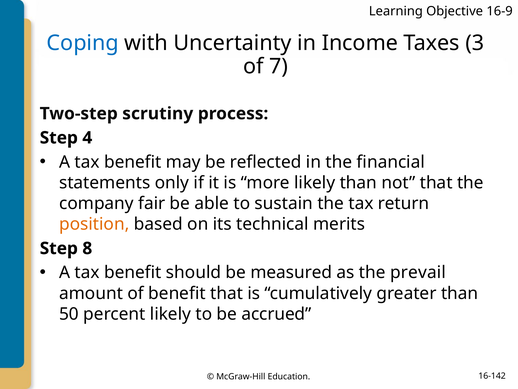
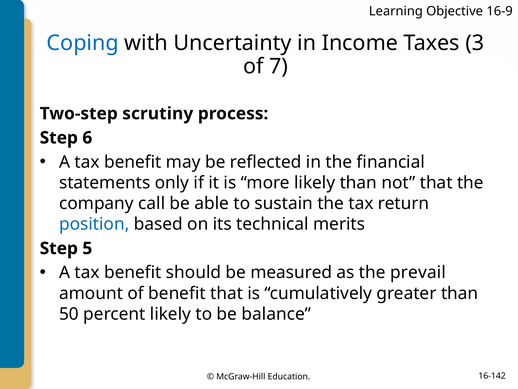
4: 4 -> 6 (87, 138)
fair: fair -> call (152, 203)
position colour: orange -> blue (94, 224)
8: 8 -> 5 (87, 248)
accrued: accrued -> balance (276, 314)
